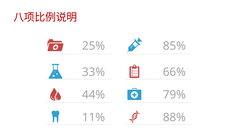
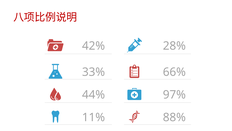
25%: 25% -> 42% (94, 46)
85%: 85% -> 28% (174, 46)
79%: 79% -> 97% (174, 94)
